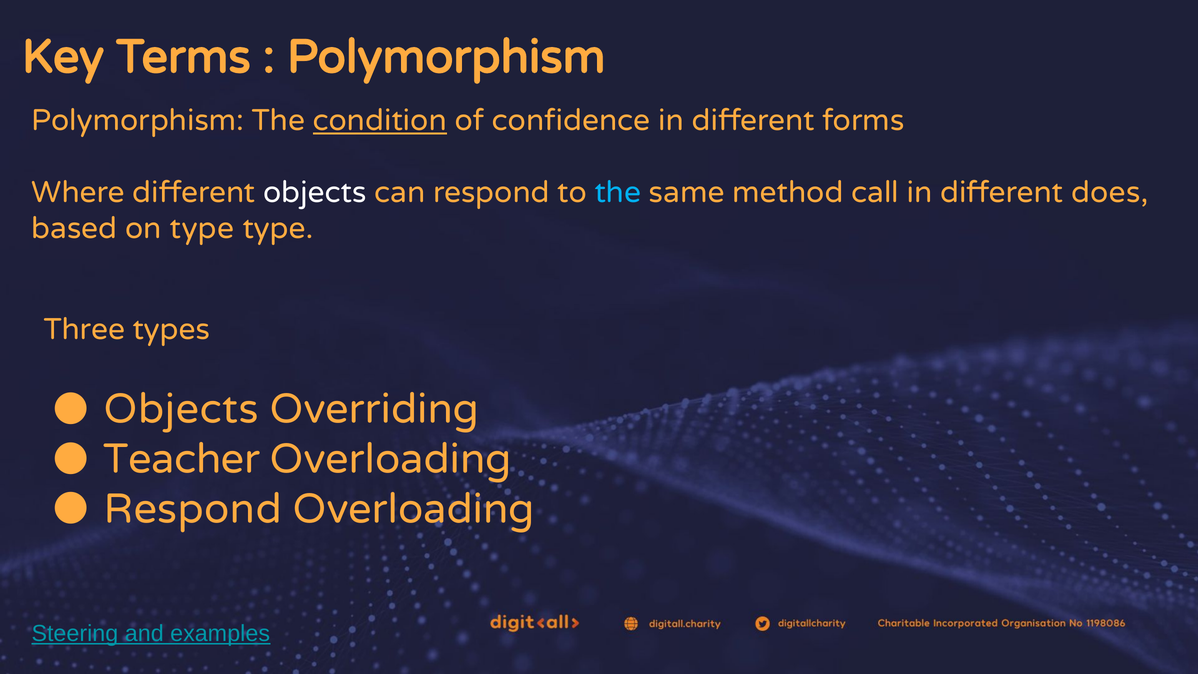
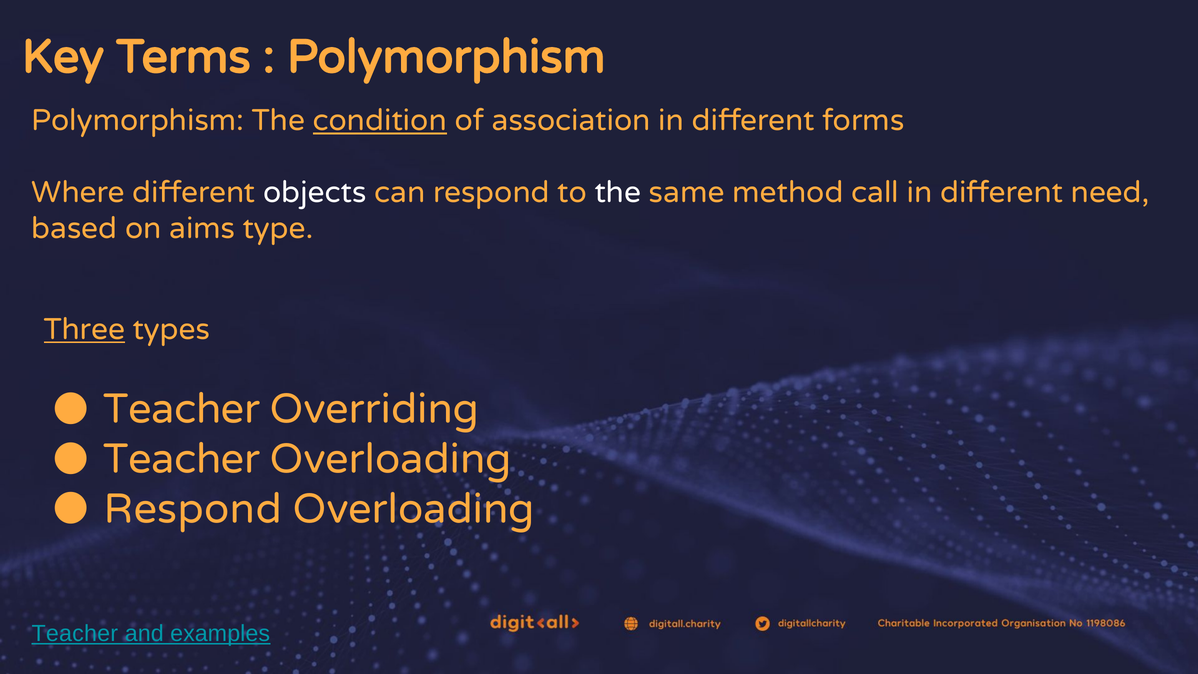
confidence: confidence -> association (571, 120)
the colour: light blue -> white (618, 192)
does: does -> need (1110, 192)
on type: type -> aims (202, 228)
Three underline: none -> present (84, 329)
Objects: Objects -> Teacher (182, 409)
Steering: Steering -> Teacher (75, 633)
